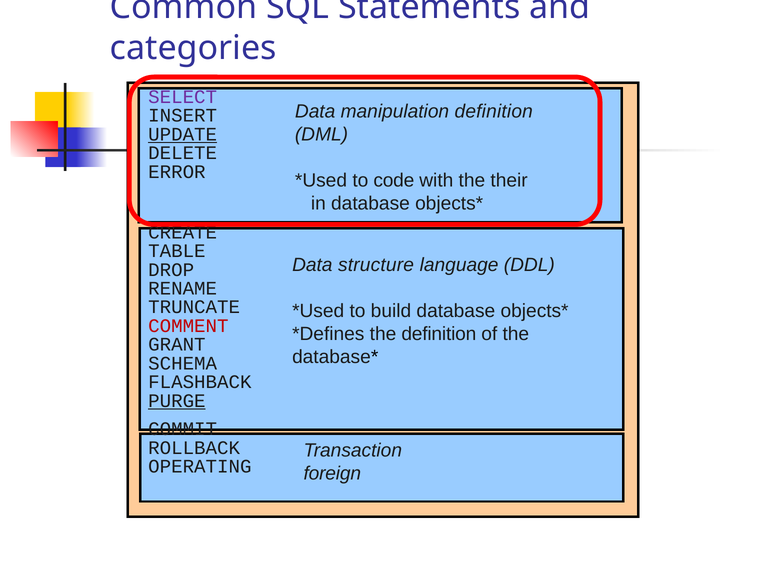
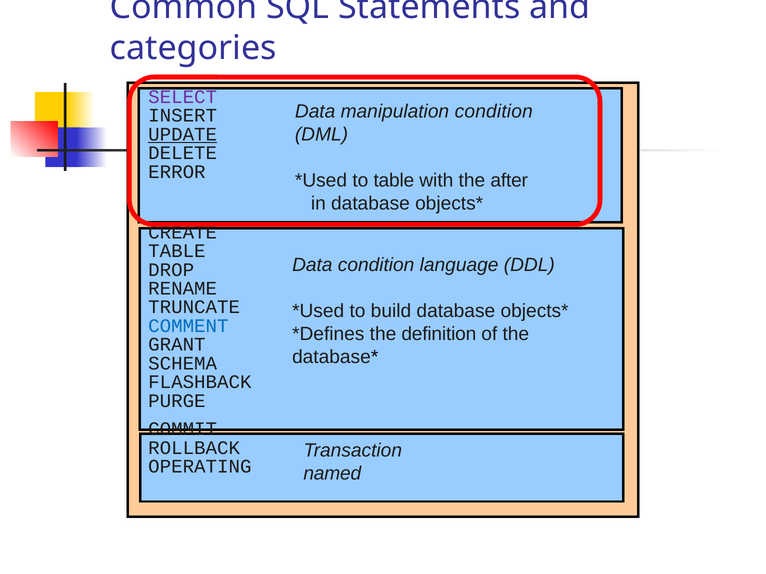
manipulation definition: definition -> condition (494, 112)
to code: code -> table (394, 181)
their: their -> after (509, 181)
Data structure: structure -> condition (376, 265)
COMMENT colour: red -> blue (188, 326)
PURGE underline: present -> none (177, 401)
foreign: foreign -> named (332, 474)
